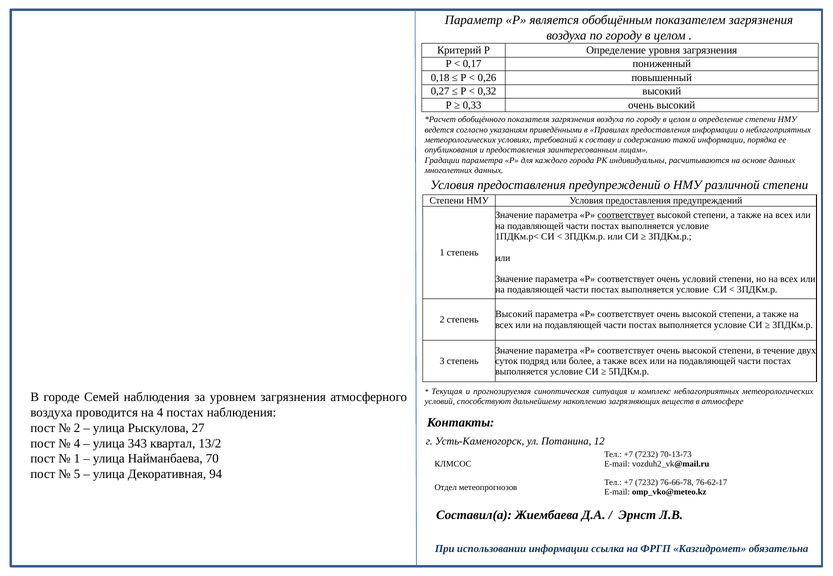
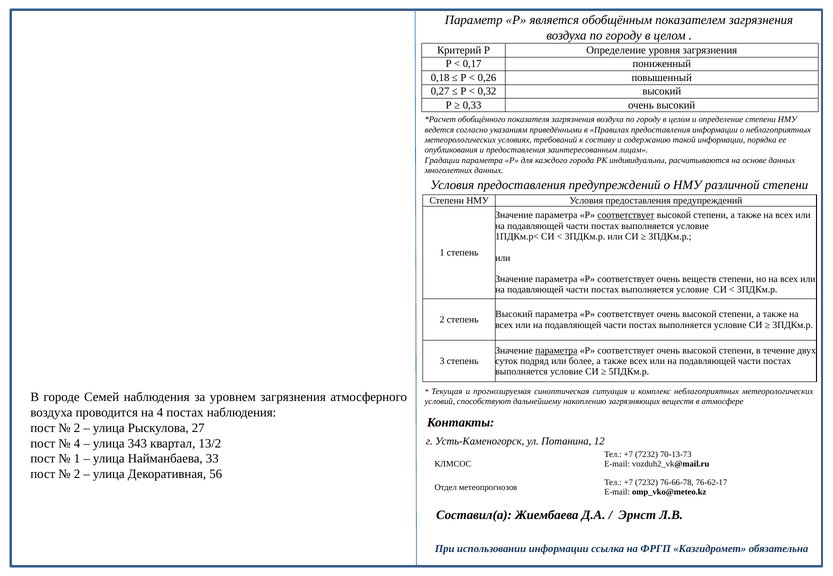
очень условий: условий -> веществ (699, 279)
параметра underline: none -> present (556, 351)
70: 70 -> 33 (212, 459)
5: 5 -> 2 (77, 475)
94: 94 -> 56 (216, 475)
